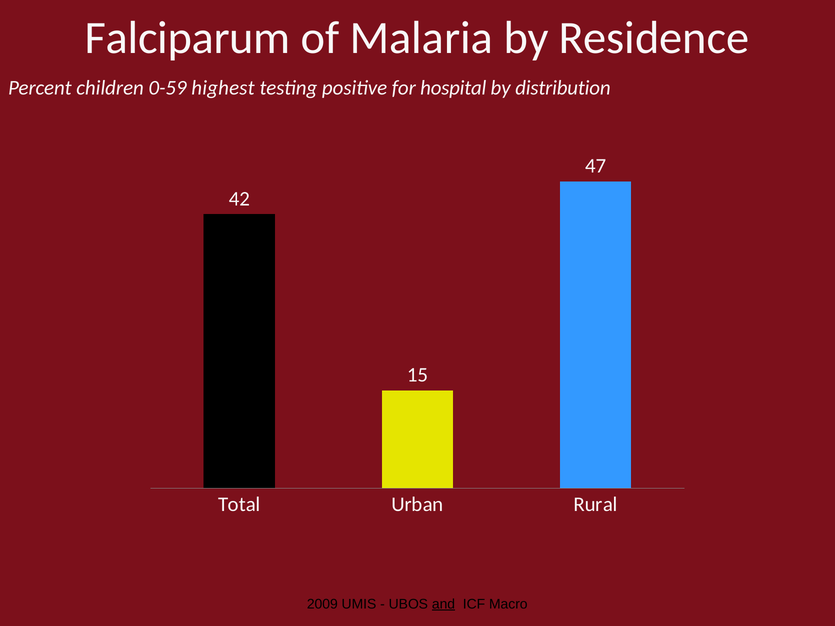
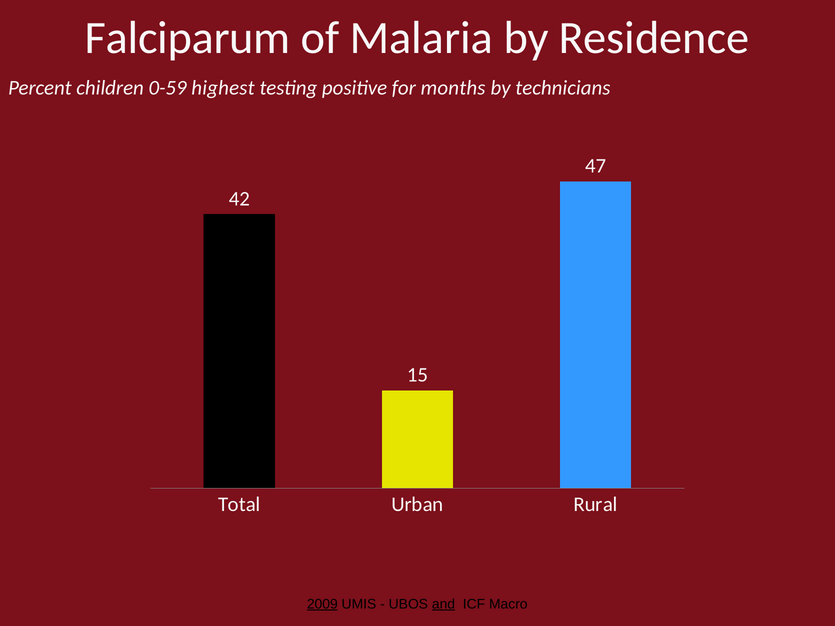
hospital: hospital -> months (453, 88)
distribution: distribution -> technicians (563, 88)
2009 underline: none -> present (322, 604)
